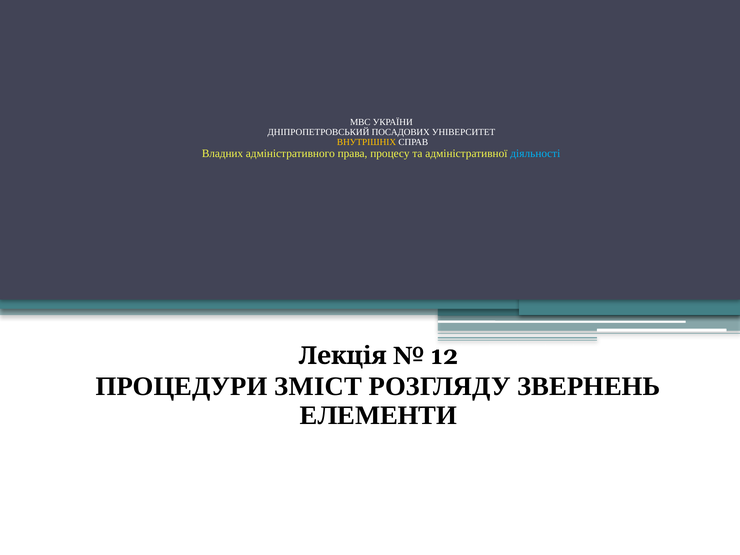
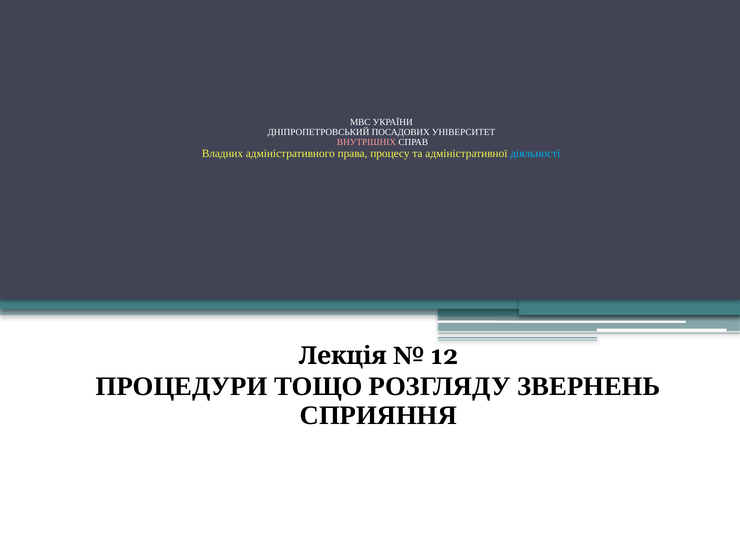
ВНУТРІШНІХ colour: yellow -> pink (367, 142)
ЗМІСТ: ЗМІСТ -> ТОЩО (318, 387)
ЕЛЕМЕНТИ: ЕЛЕМЕНТИ -> СПРИЯННЯ (378, 416)
